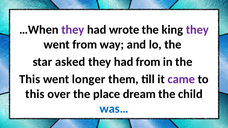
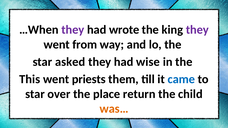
had from: from -> wise (148, 62)
longer: longer -> priests (89, 79)
came colour: purple -> blue (181, 79)
this: this -> star (35, 94)
dream: dream -> return (139, 94)
was… colour: blue -> orange (114, 109)
